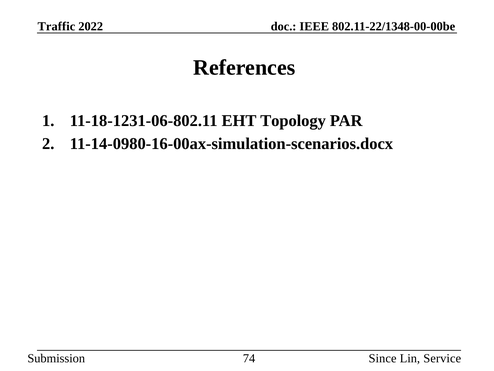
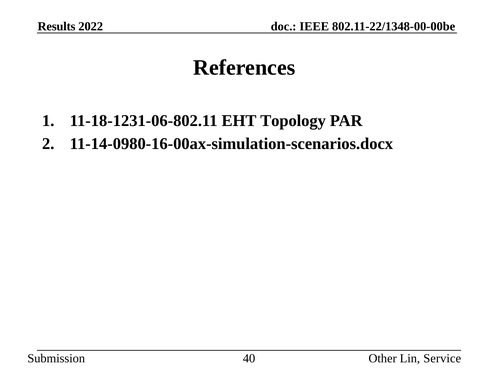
Traffic: Traffic -> Results (57, 26)
74: 74 -> 40 (249, 358)
Since: Since -> Other (383, 358)
